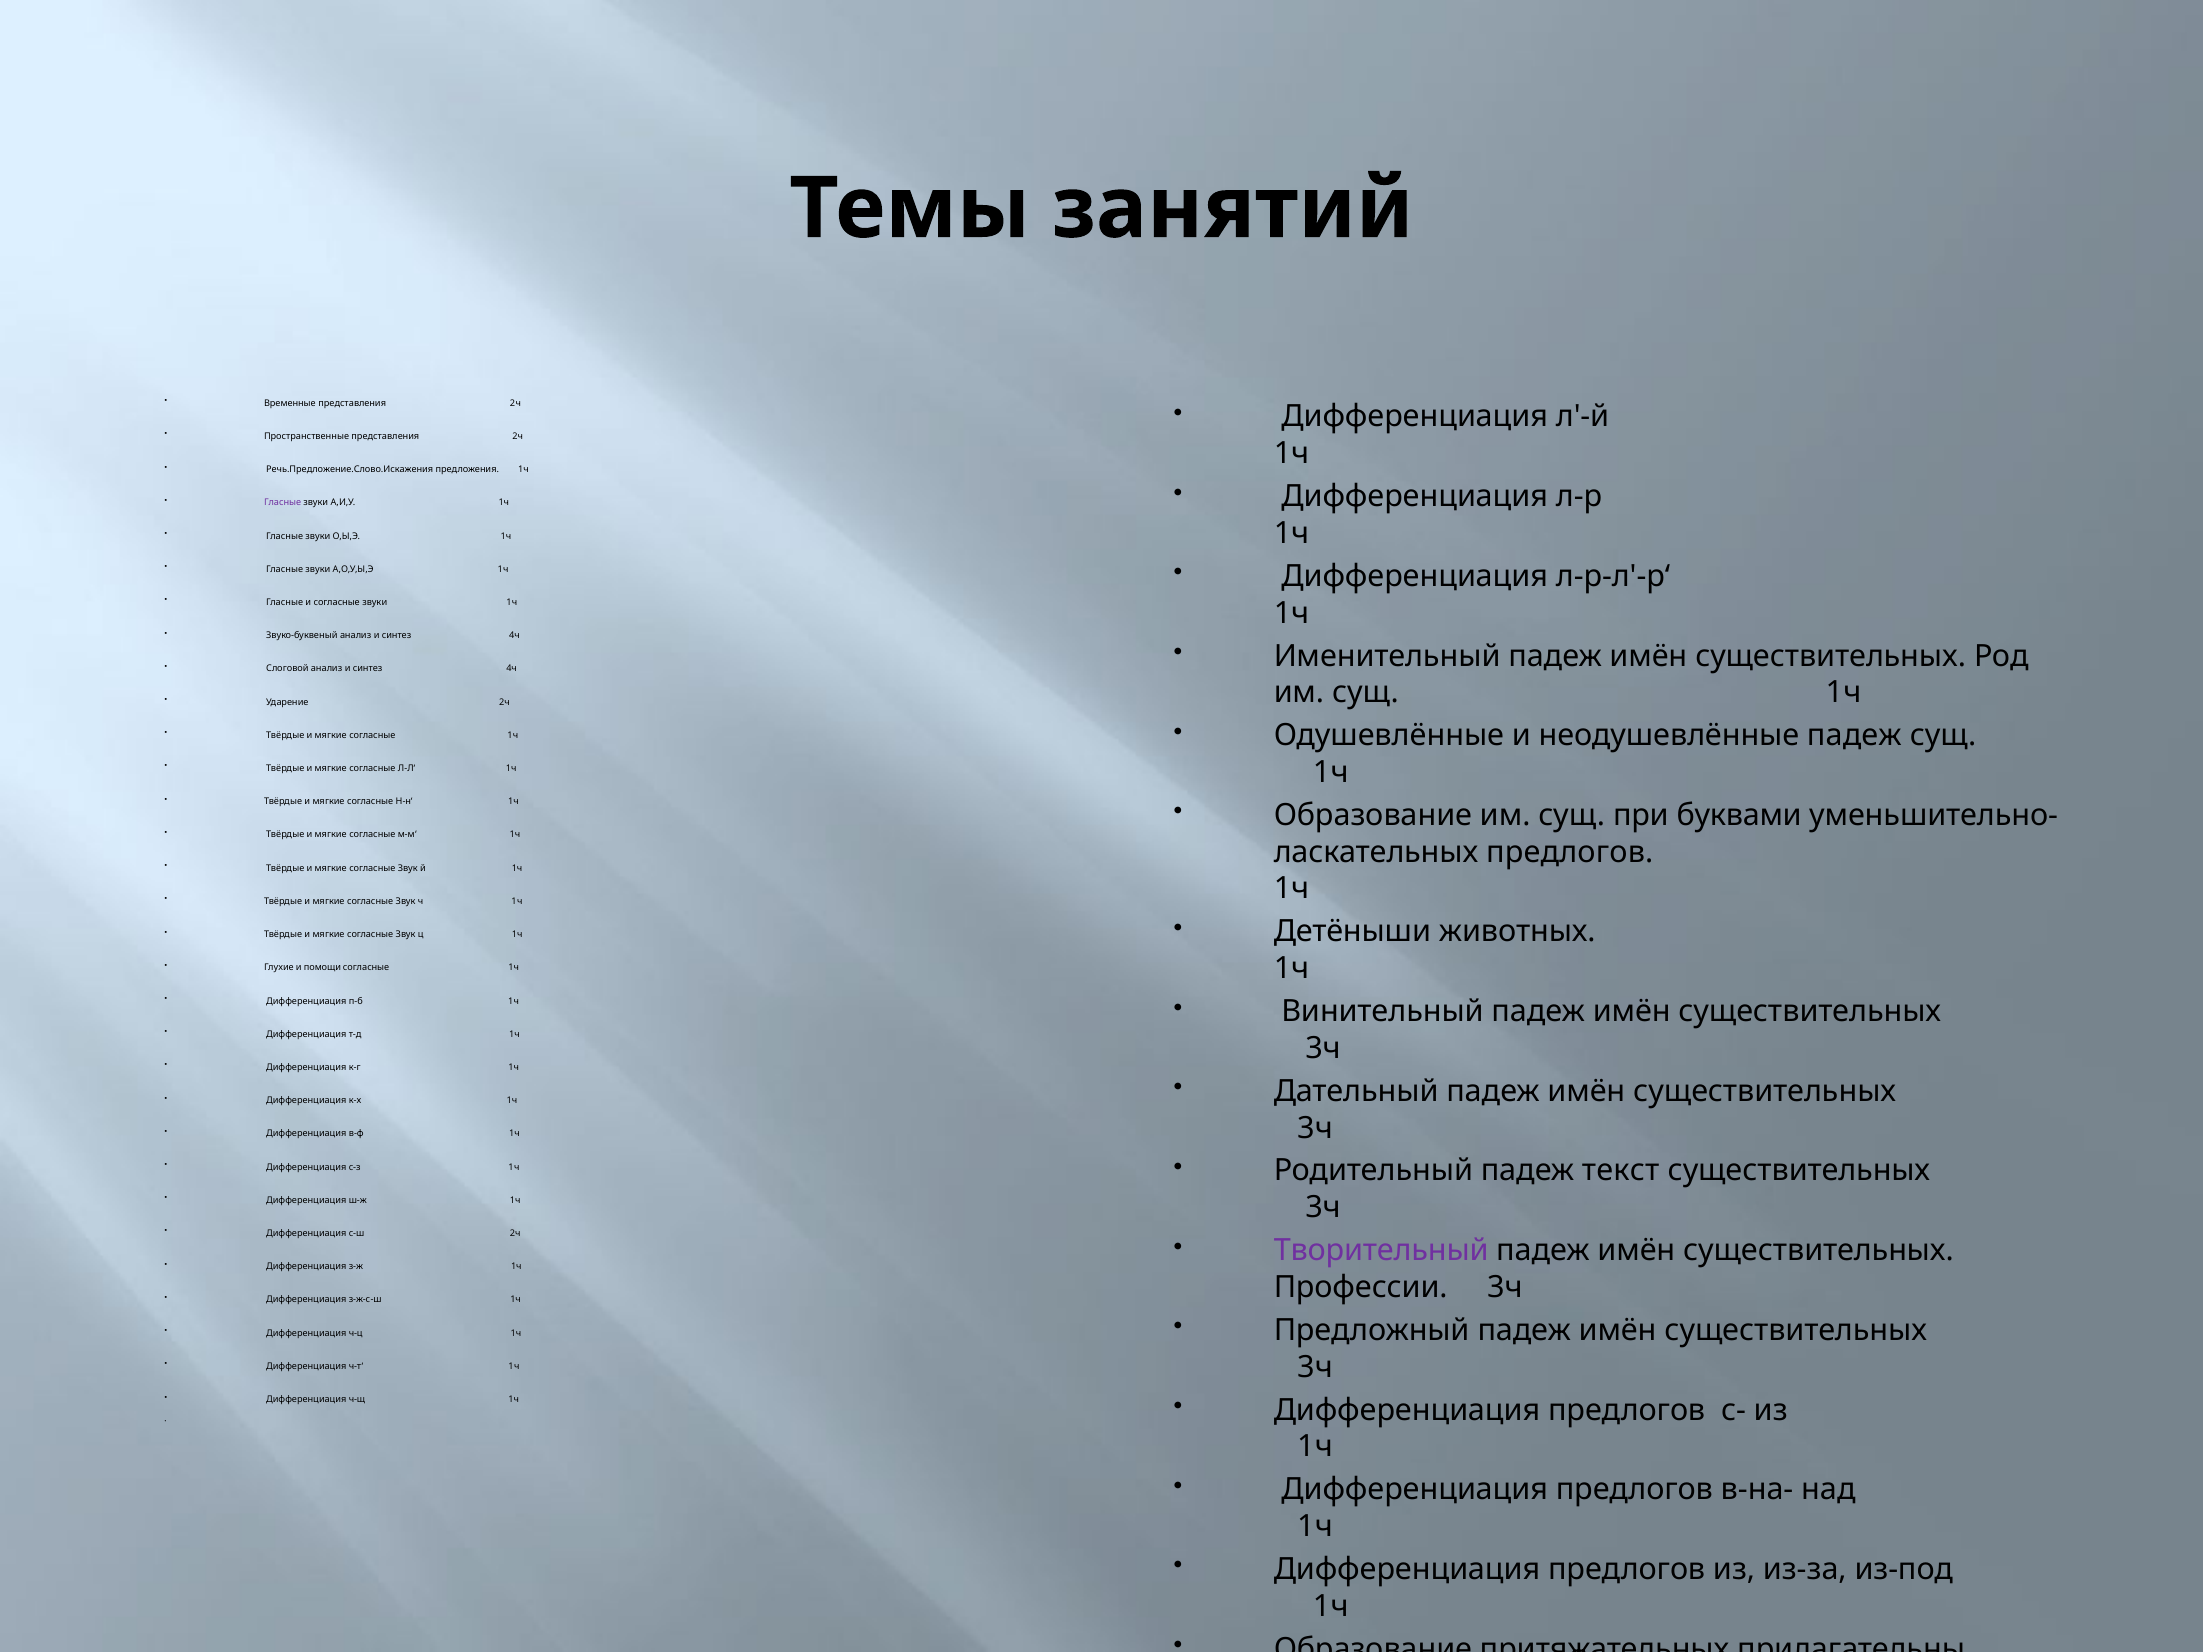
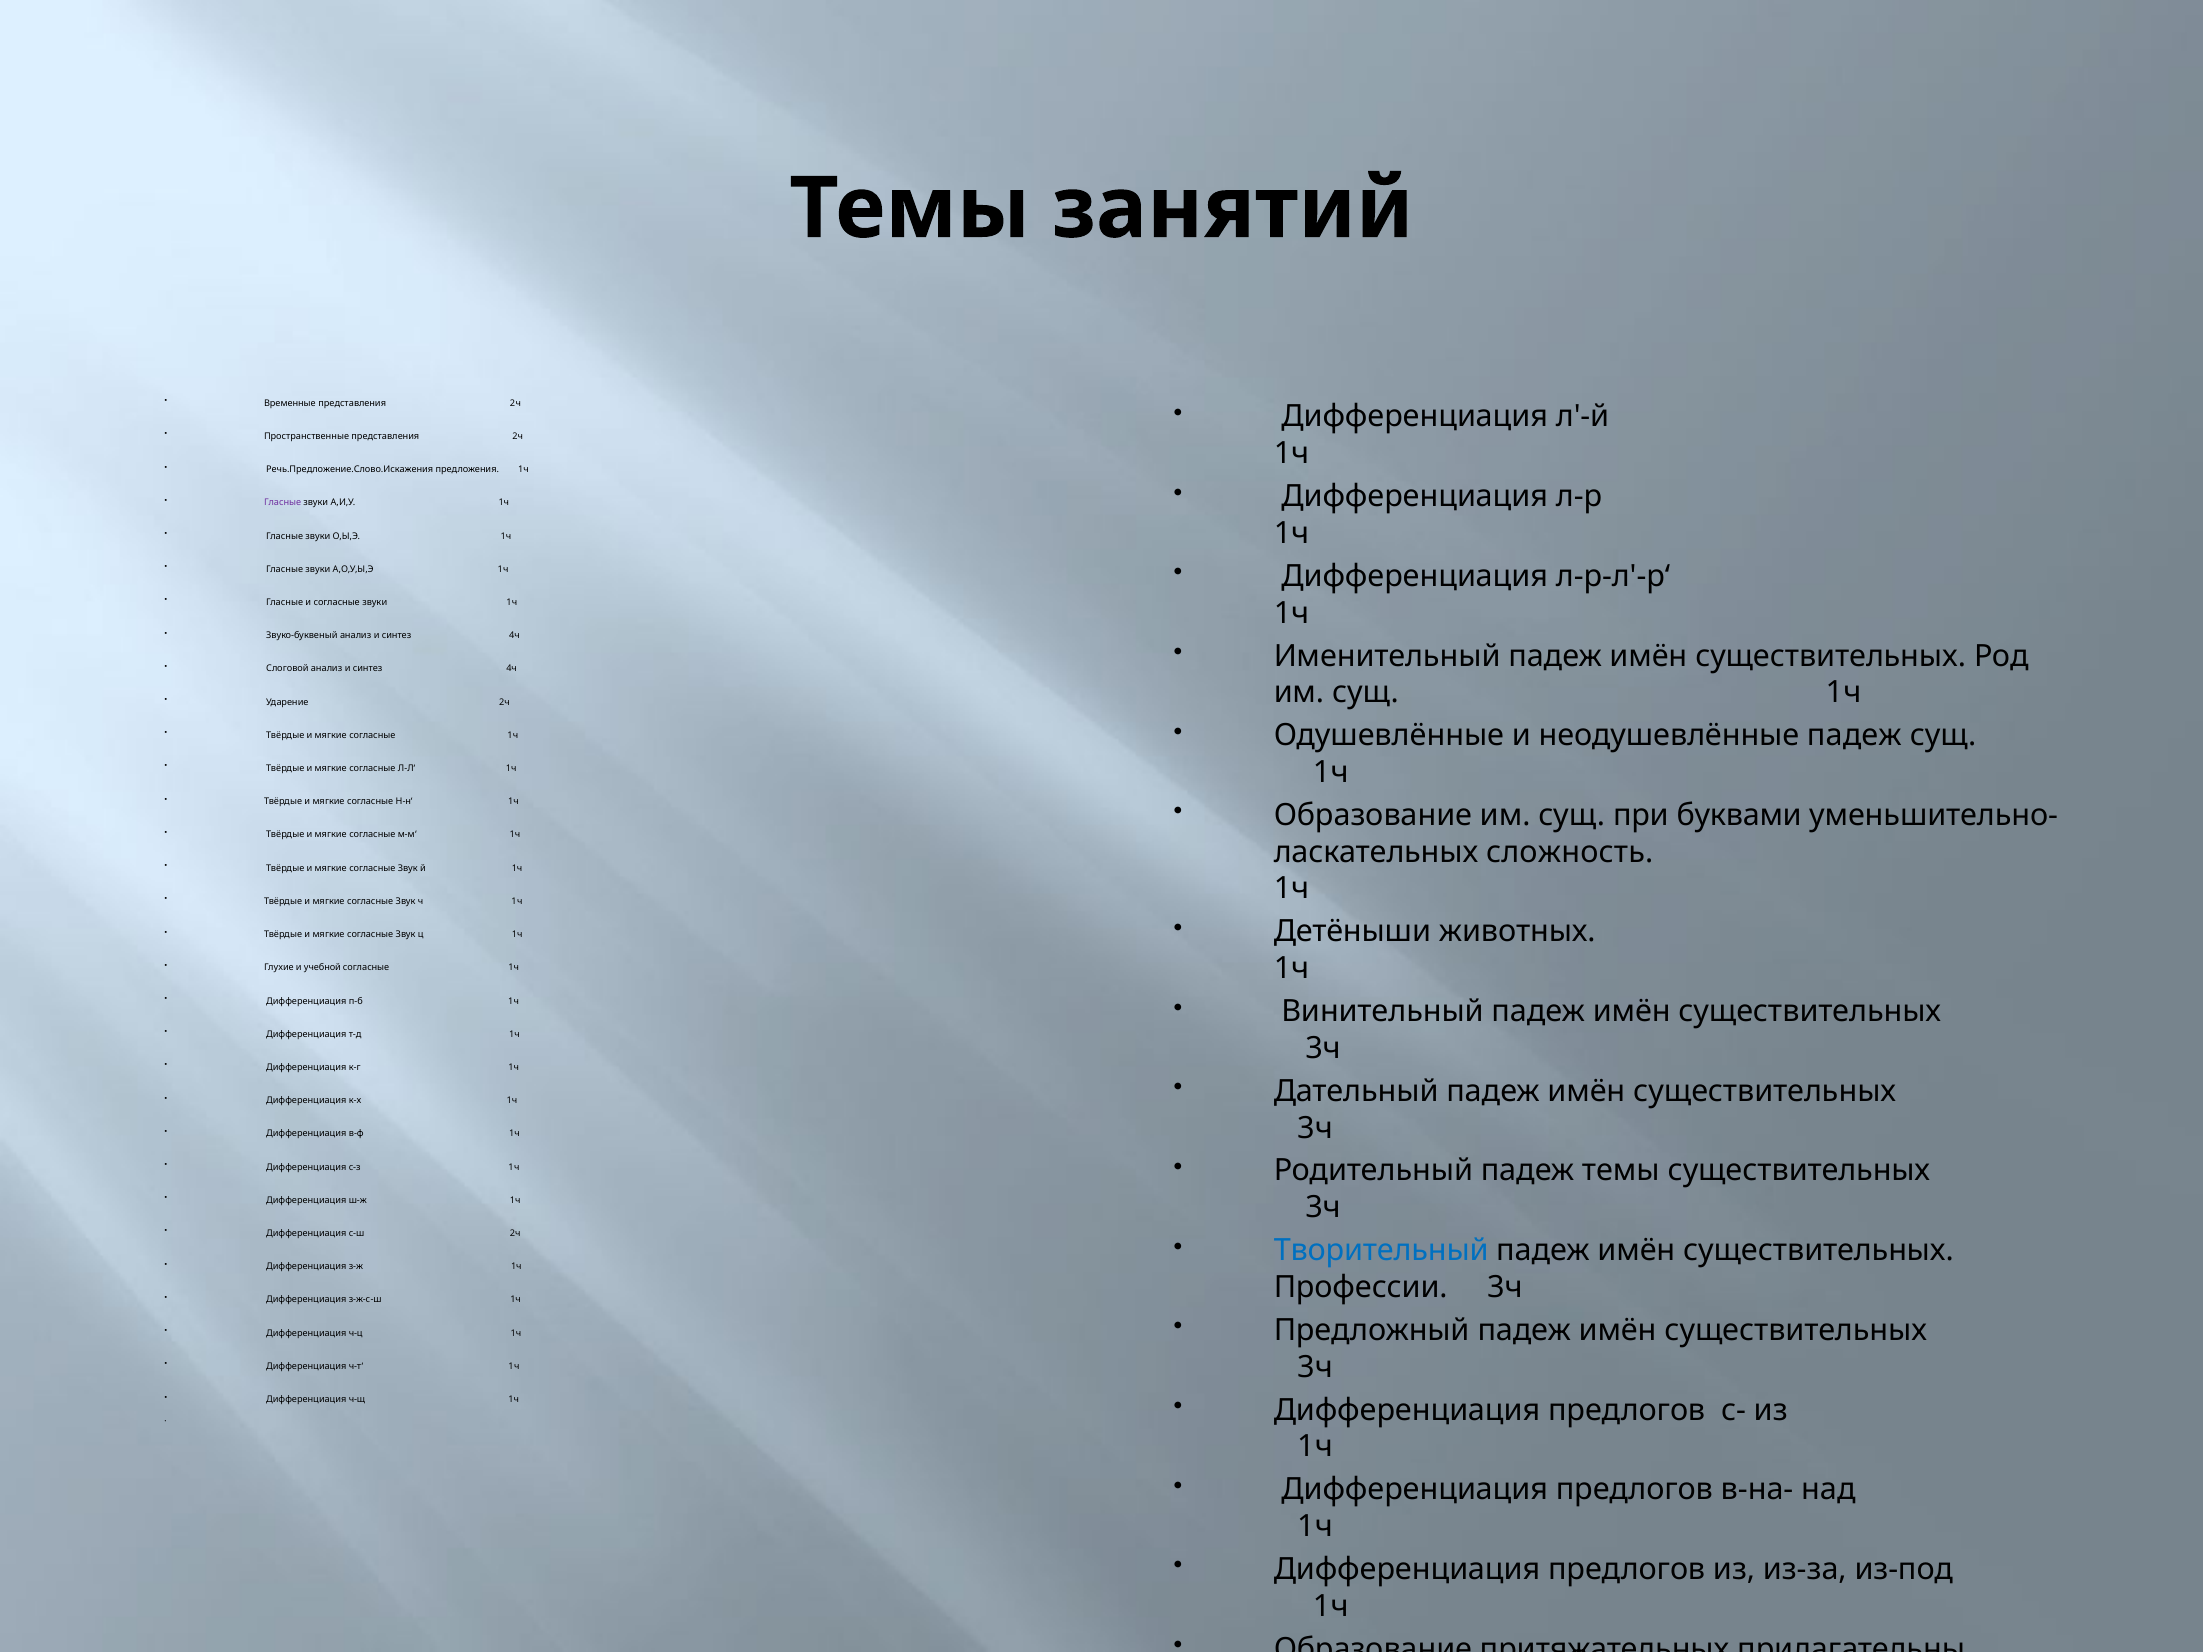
предлогов: предлогов -> сложность (1570, 852)
помощи: помощи -> учебной (322, 968)
падеж текст: текст -> темы (1621, 1171)
Творительный colour: purple -> blue (1381, 1251)
